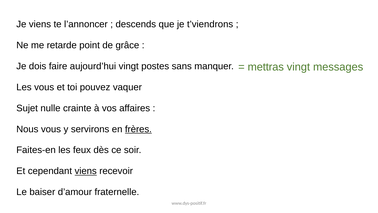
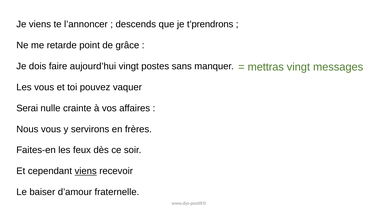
t’viendrons: t’viendrons -> t’prendrons (210, 24)
Sujet: Sujet -> Serai (27, 108)
frères underline: present -> none (138, 129)
